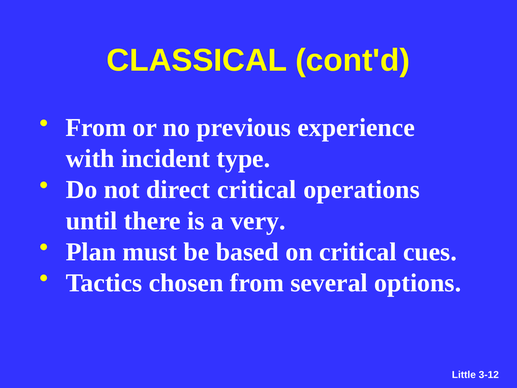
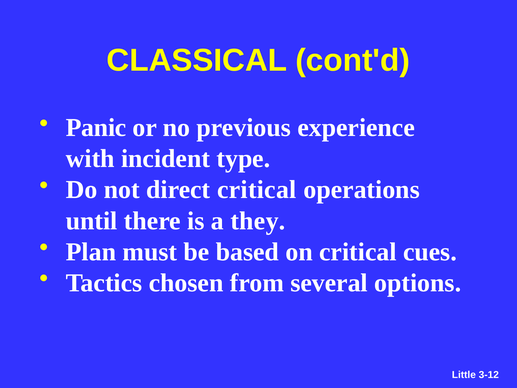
From: From -> Panic (96, 128)
very: very -> they (258, 221)
